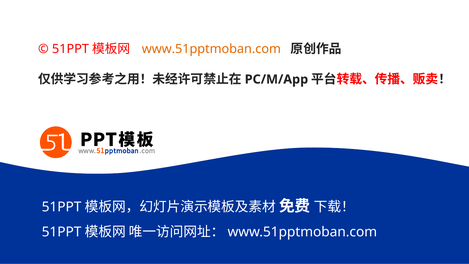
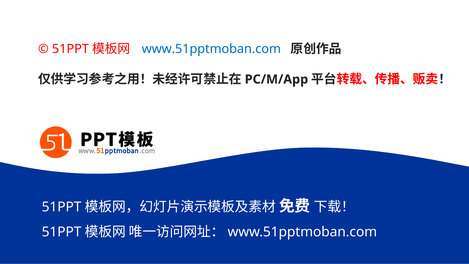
www.51pptmoban.com colour: orange -> blue (211, 49)
